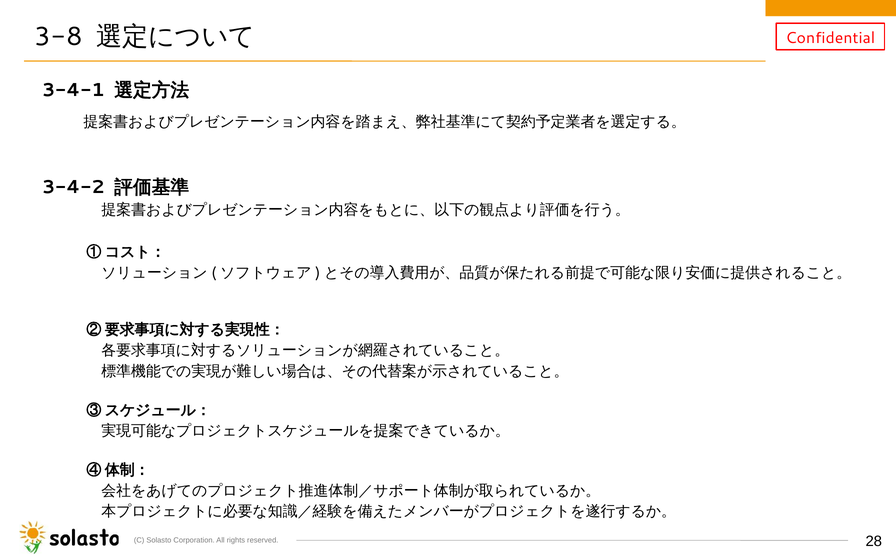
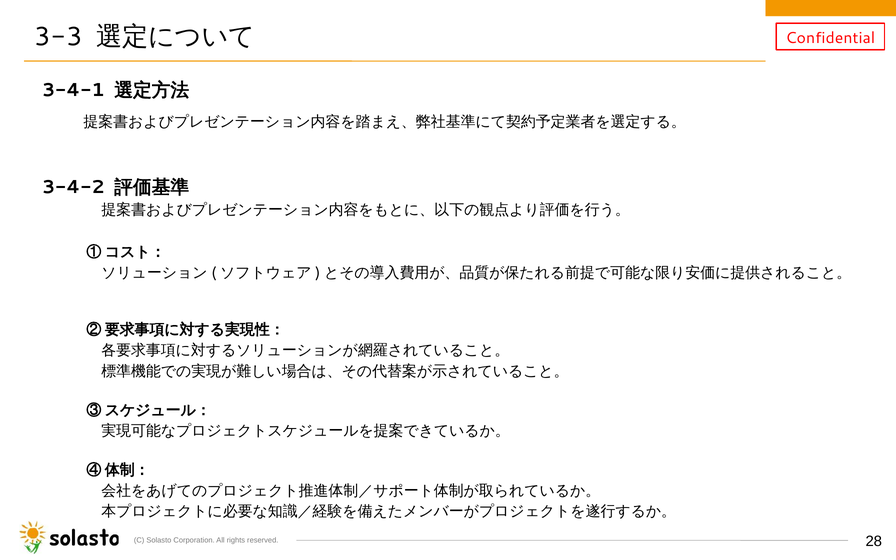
3-8: 3-8 -> 3-3 (58, 36)
